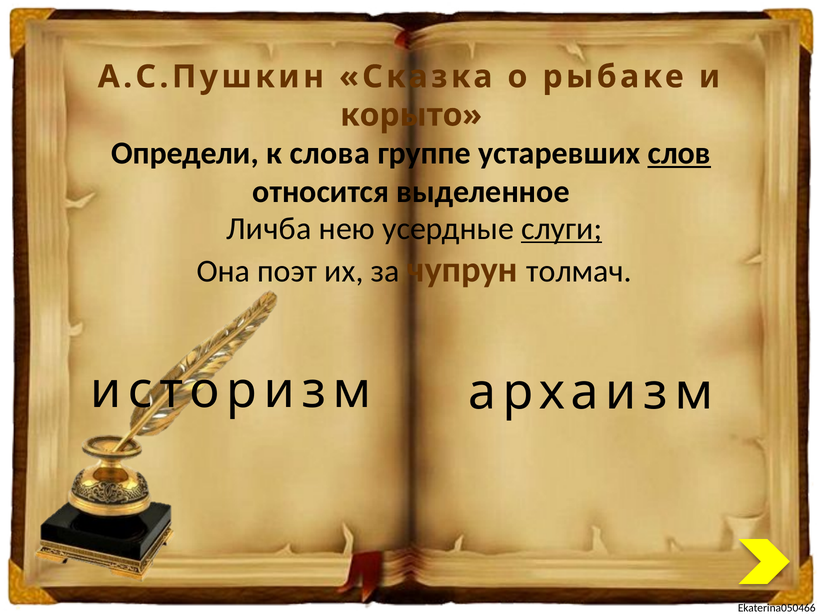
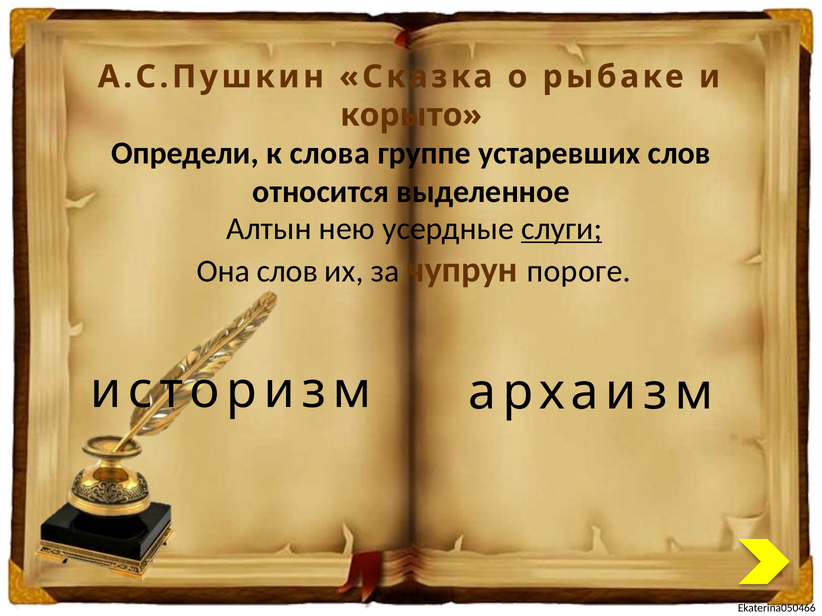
слов underline: present -> none (679, 154)
Личба: Личба -> Алтын (269, 229)
Она поэт: поэт -> слов (287, 272)
толмач: толмач -> пороге (579, 272)
